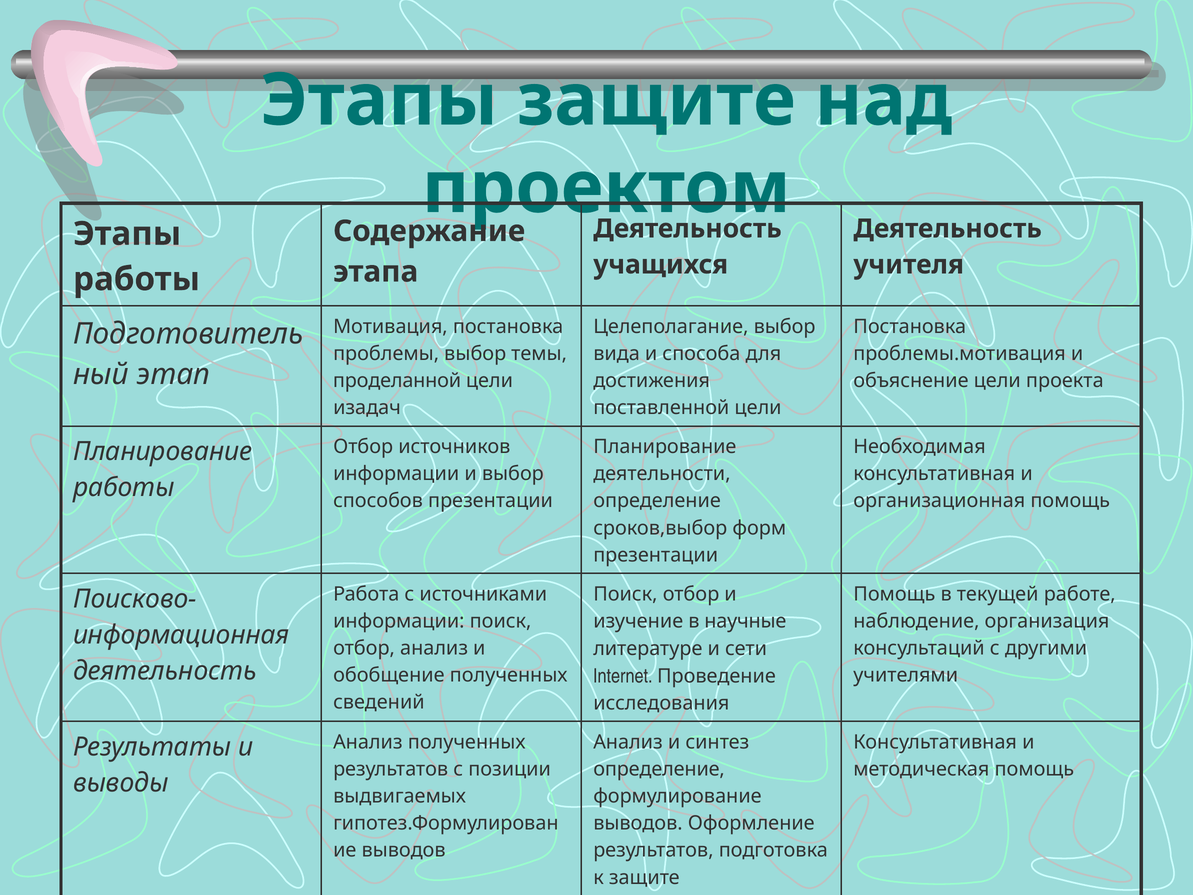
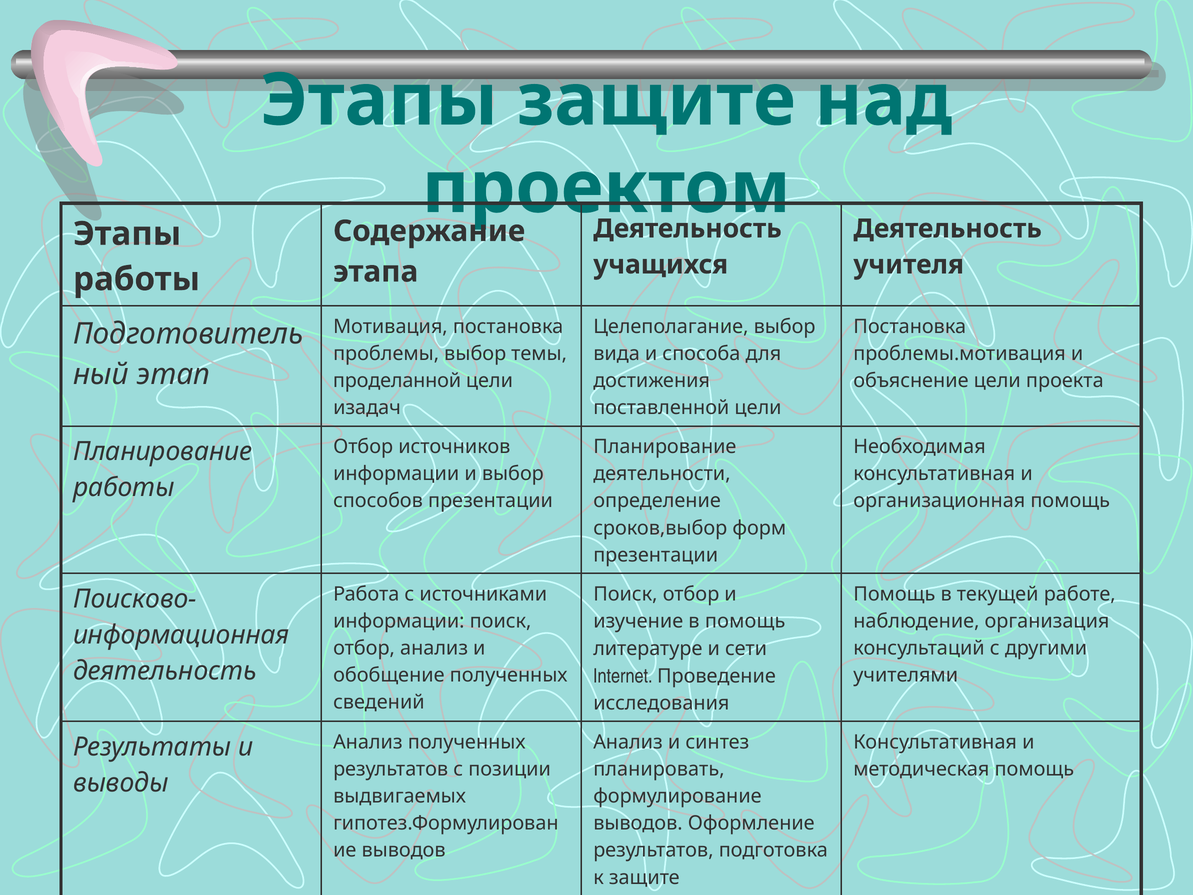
в научные: научные -> помощь (745, 621)
определение: определение -> планировать (659, 769)
